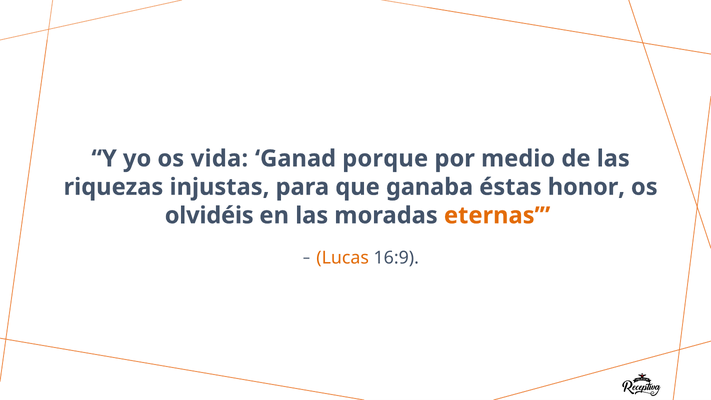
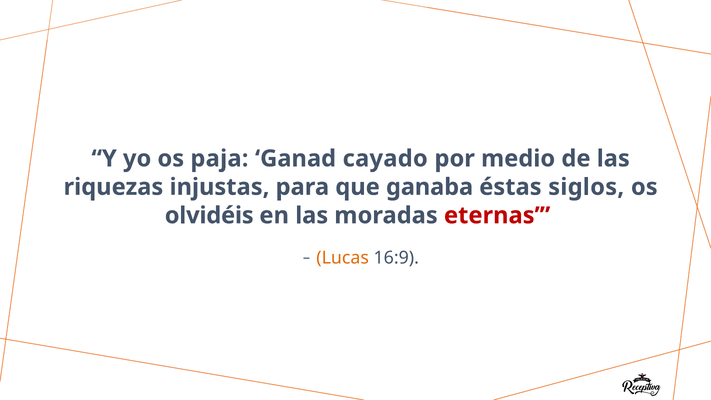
vida: vida -> paja (219, 159)
porque: porque -> cayado (385, 159)
honor: honor -> siglos (586, 187)
eternas colour: orange -> red (497, 215)
